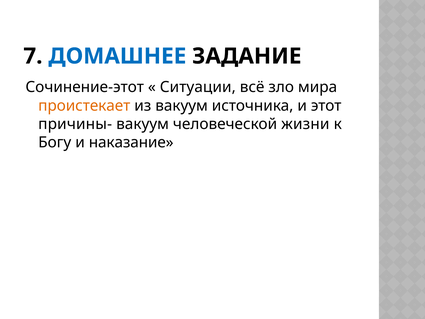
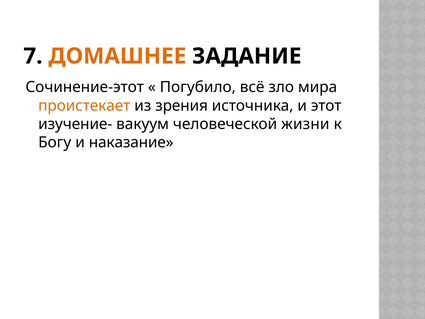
ДОМАШНЕЕ colour: blue -> orange (117, 56)
Ситуации: Ситуации -> Погубило (198, 87)
из вакуум: вакуум -> зрения (182, 106)
причины-: причины- -> изучение- (75, 124)
